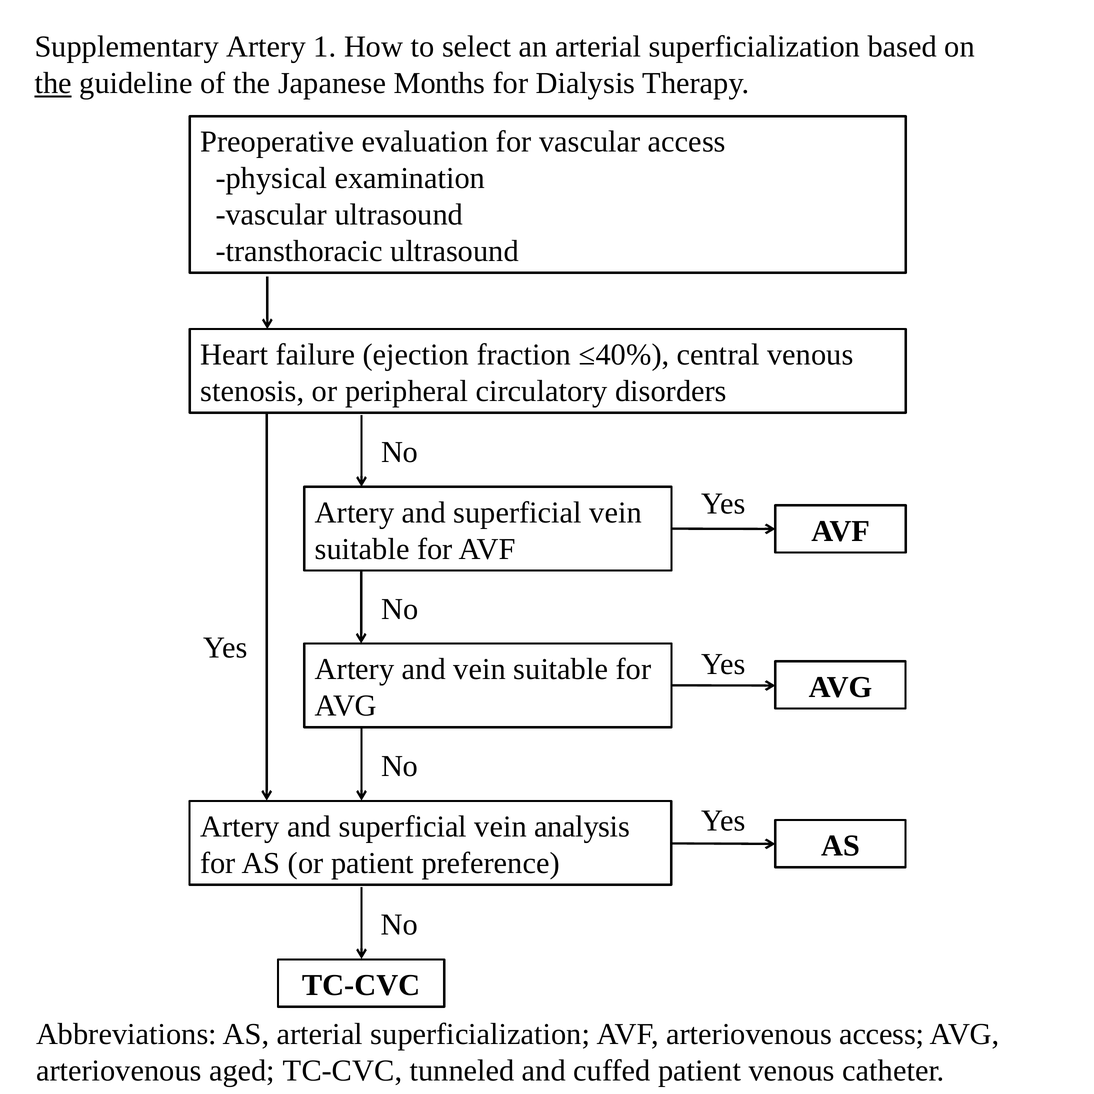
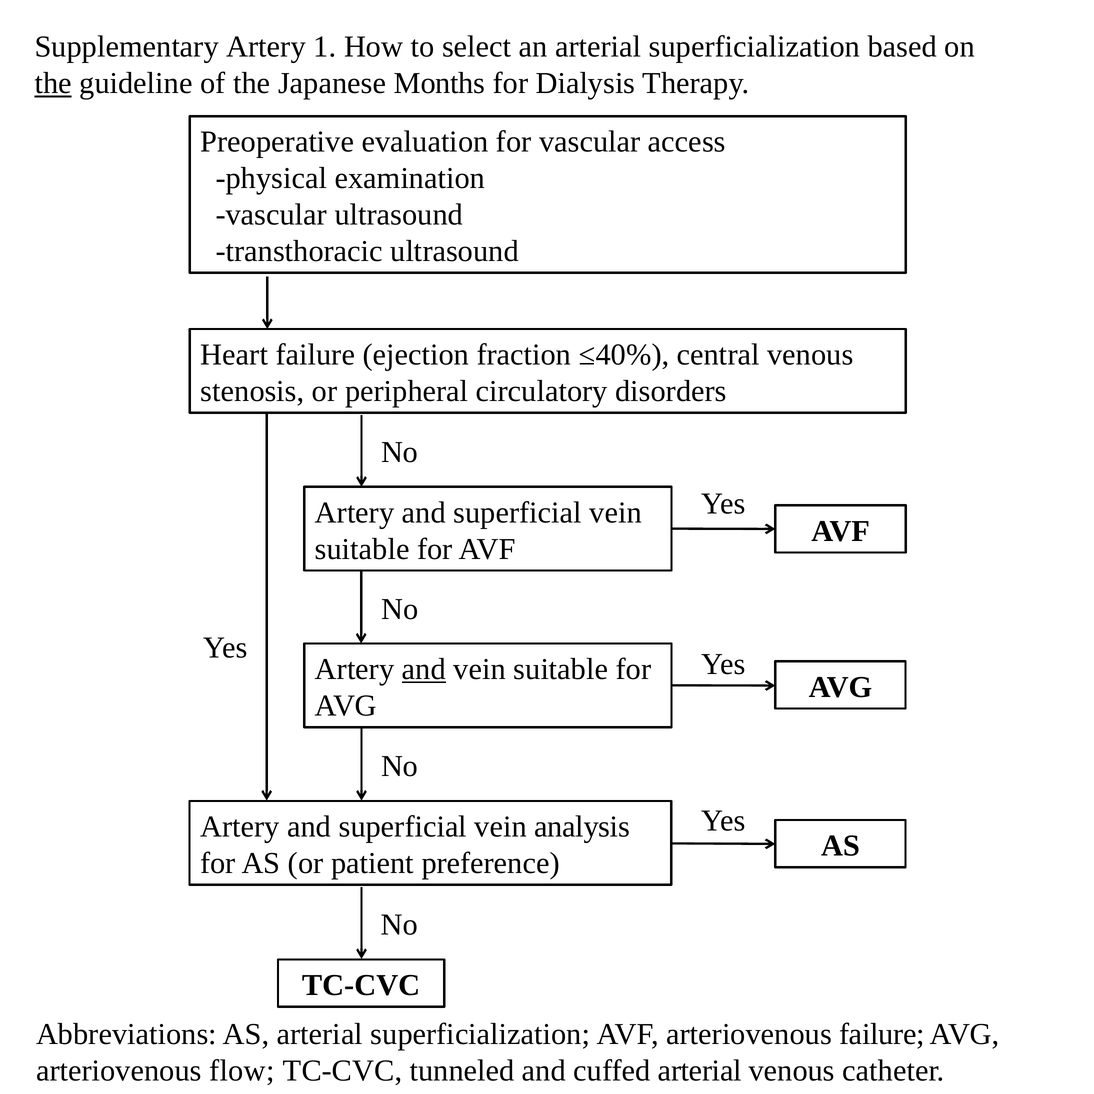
and underline: none -> present (424, 669)
arteriovenous access: access -> failure (882, 1034)
aged: aged -> flow (242, 1071)
cuffed patient: patient -> arterial (700, 1071)
